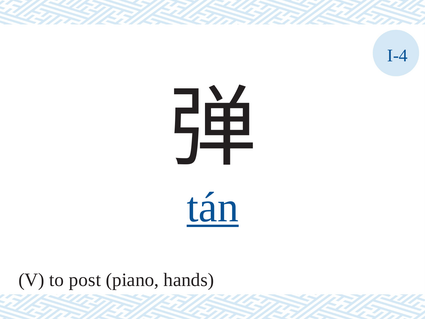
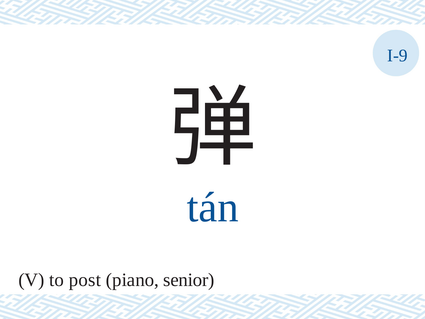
I-4: I-4 -> I-9 (397, 56)
tán underline: present -> none (213, 207)
hands: hands -> senior (189, 280)
